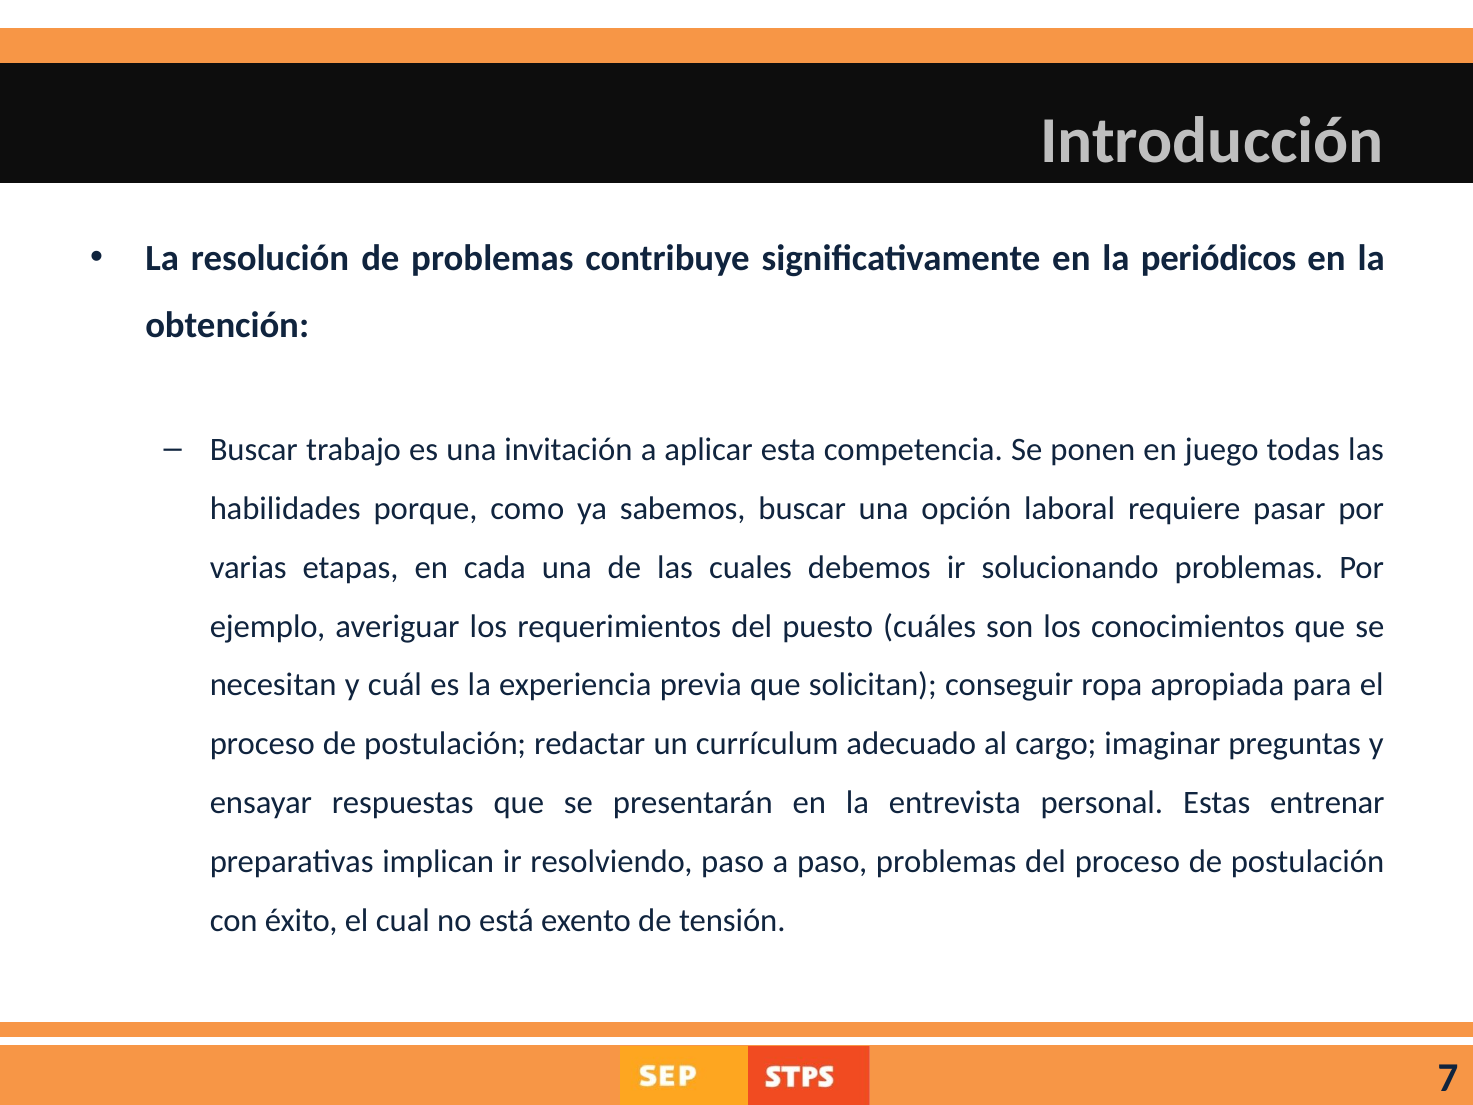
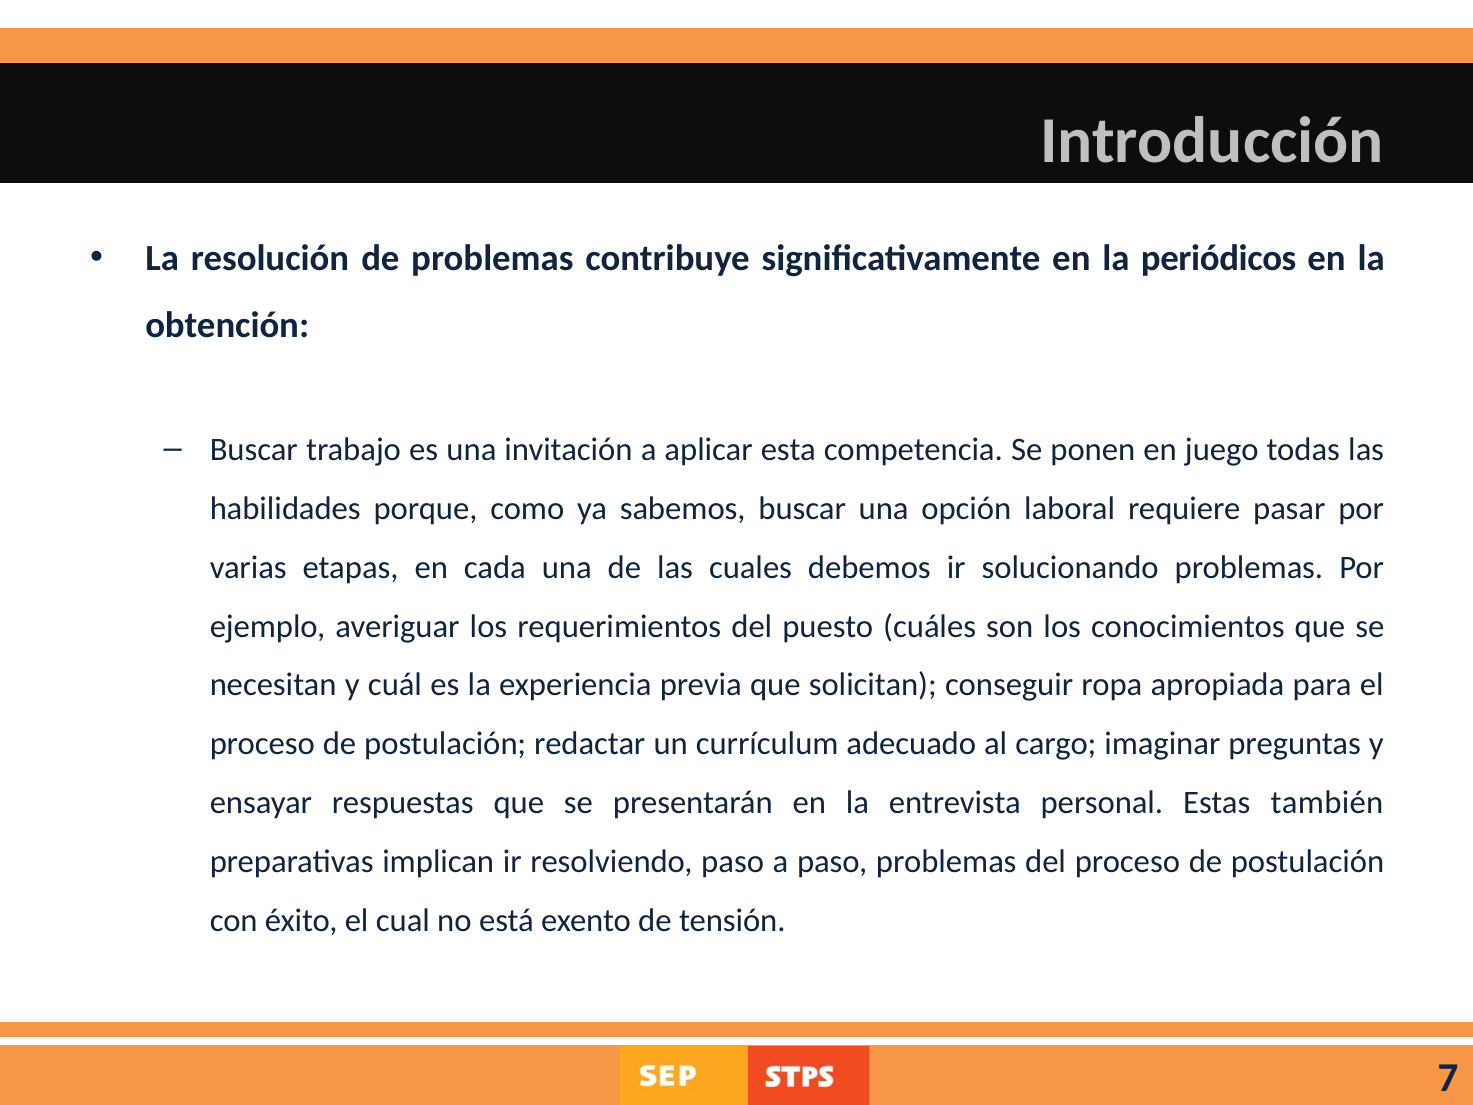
entrenar: entrenar -> también (1327, 803)
